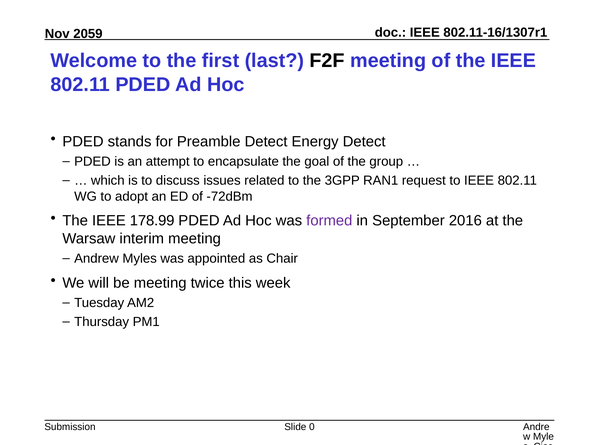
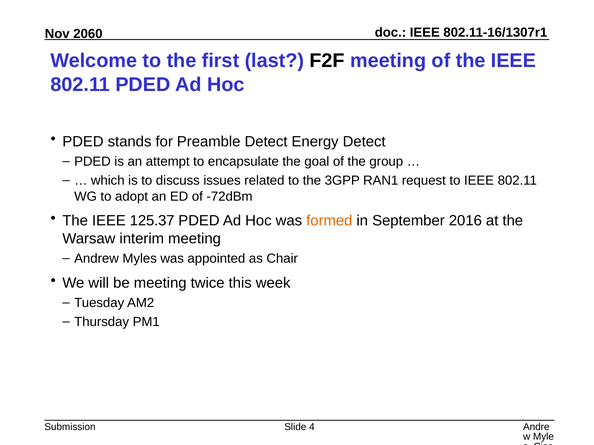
2059: 2059 -> 2060 (88, 34)
178.99: 178.99 -> 125.37 (152, 221)
formed colour: purple -> orange (329, 221)
0: 0 -> 4 (312, 427)
